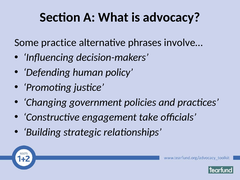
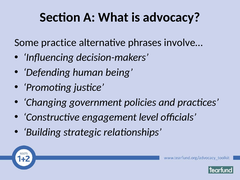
policy: policy -> being (119, 72)
take: take -> level (149, 117)
